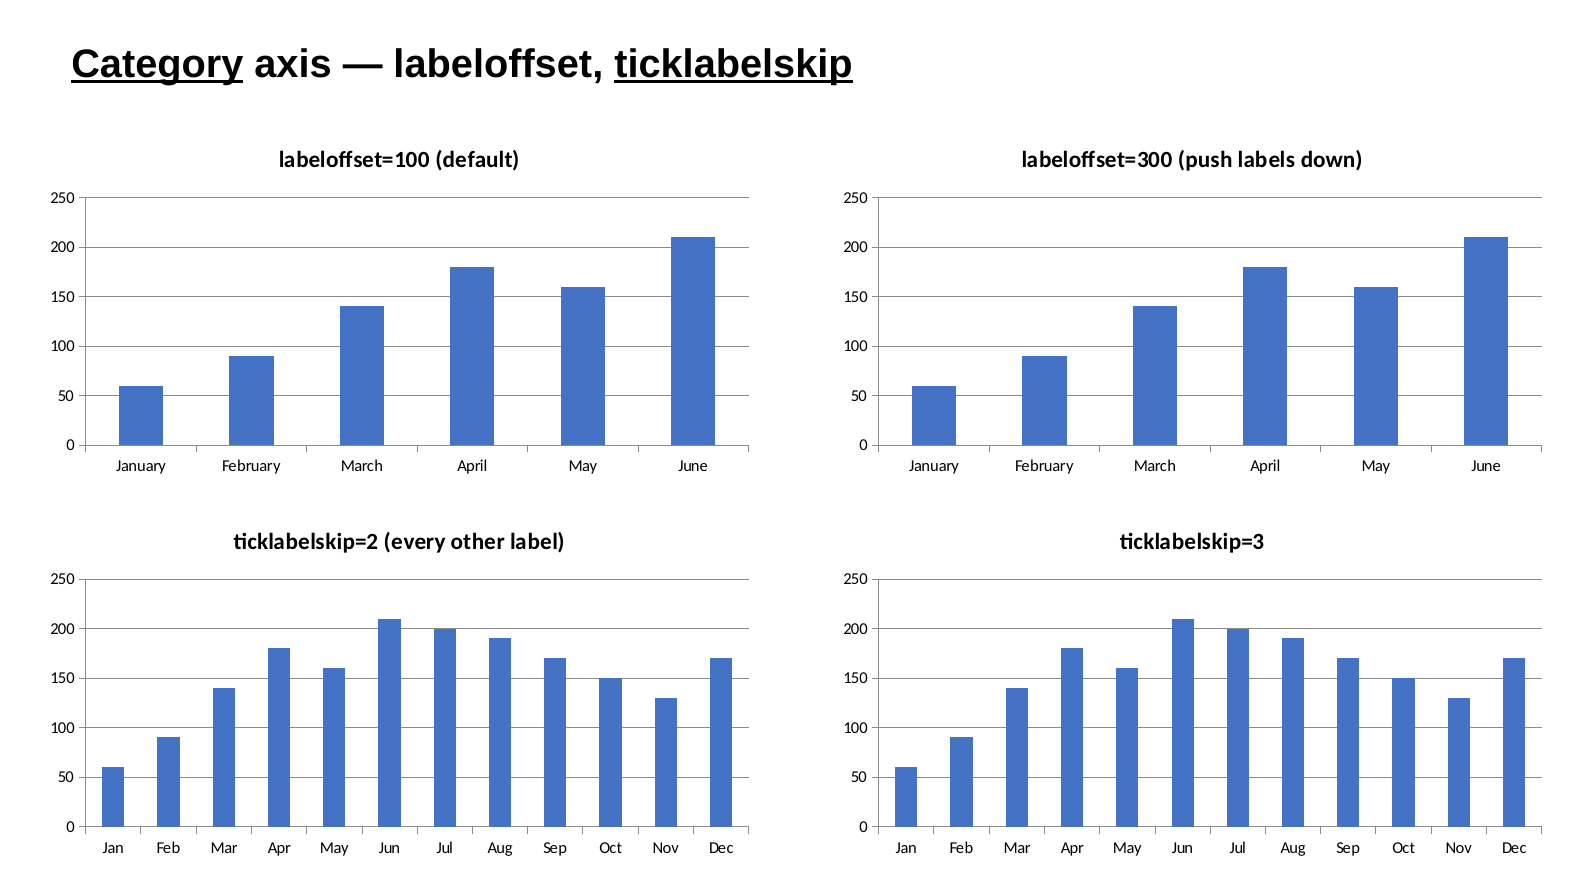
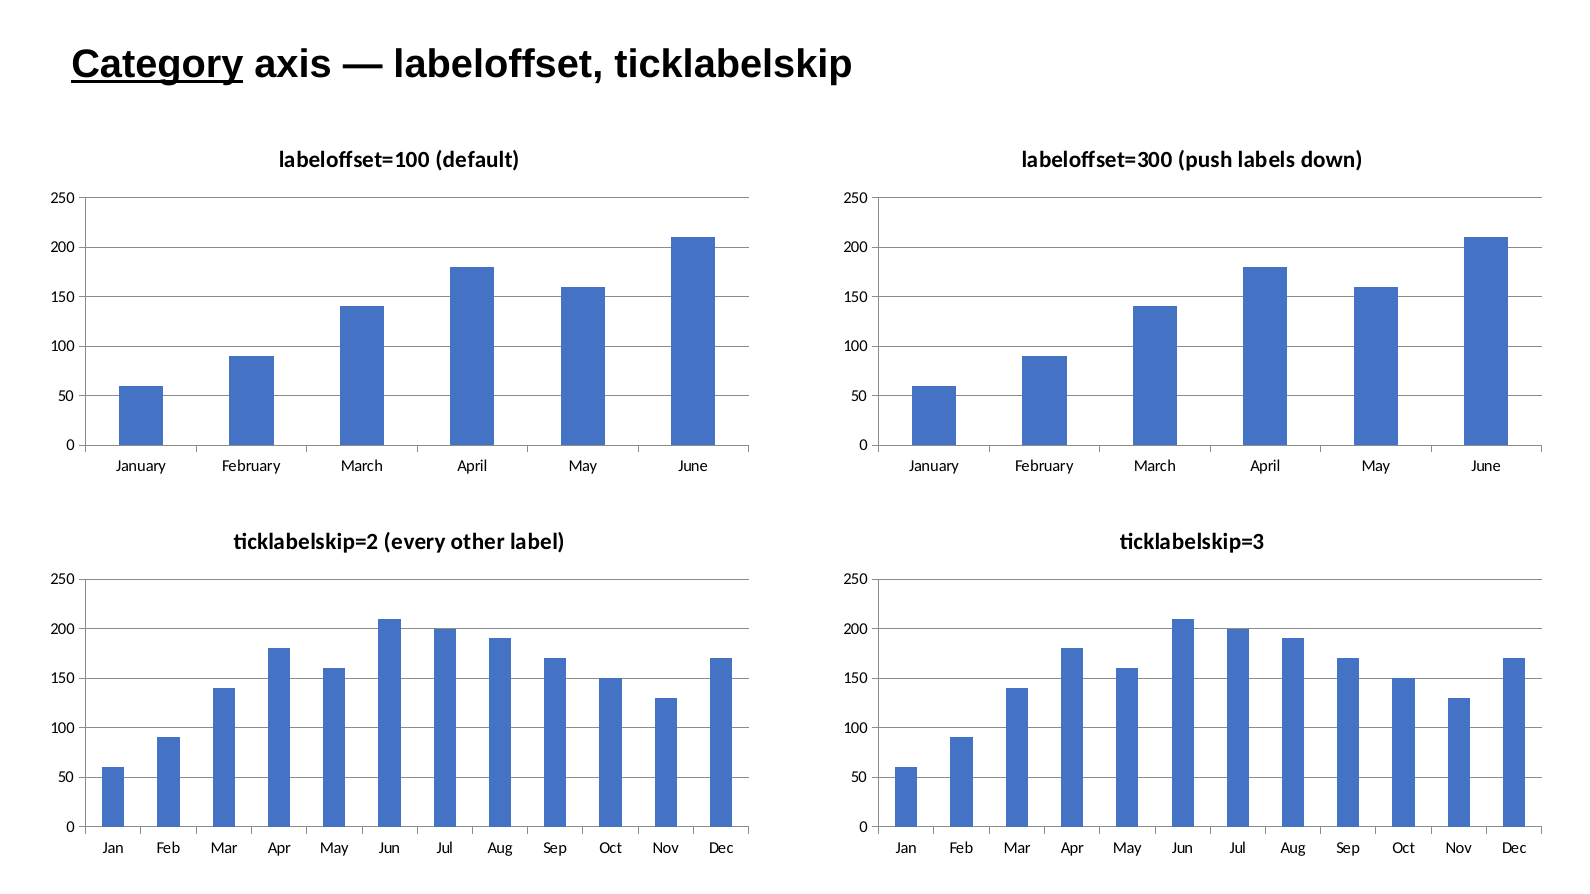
ticklabelskip underline: present -> none (733, 64)
